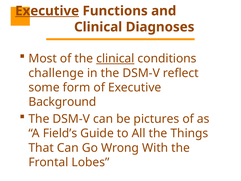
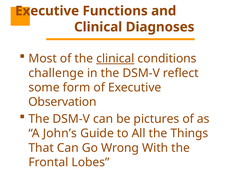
Executive underline: present -> none (47, 11)
Background: Background -> Observation (62, 102)
Field’s: Field’s -> John’s (60, 133)
